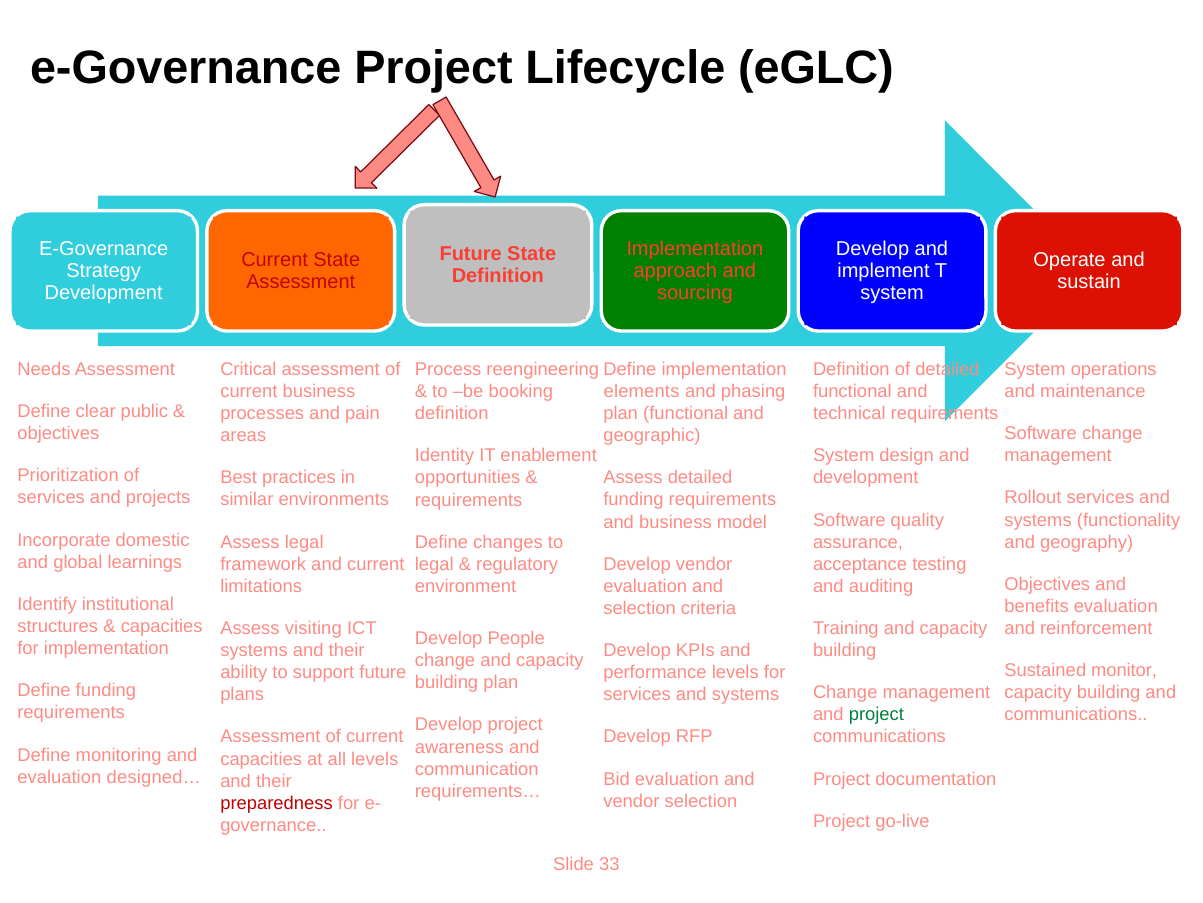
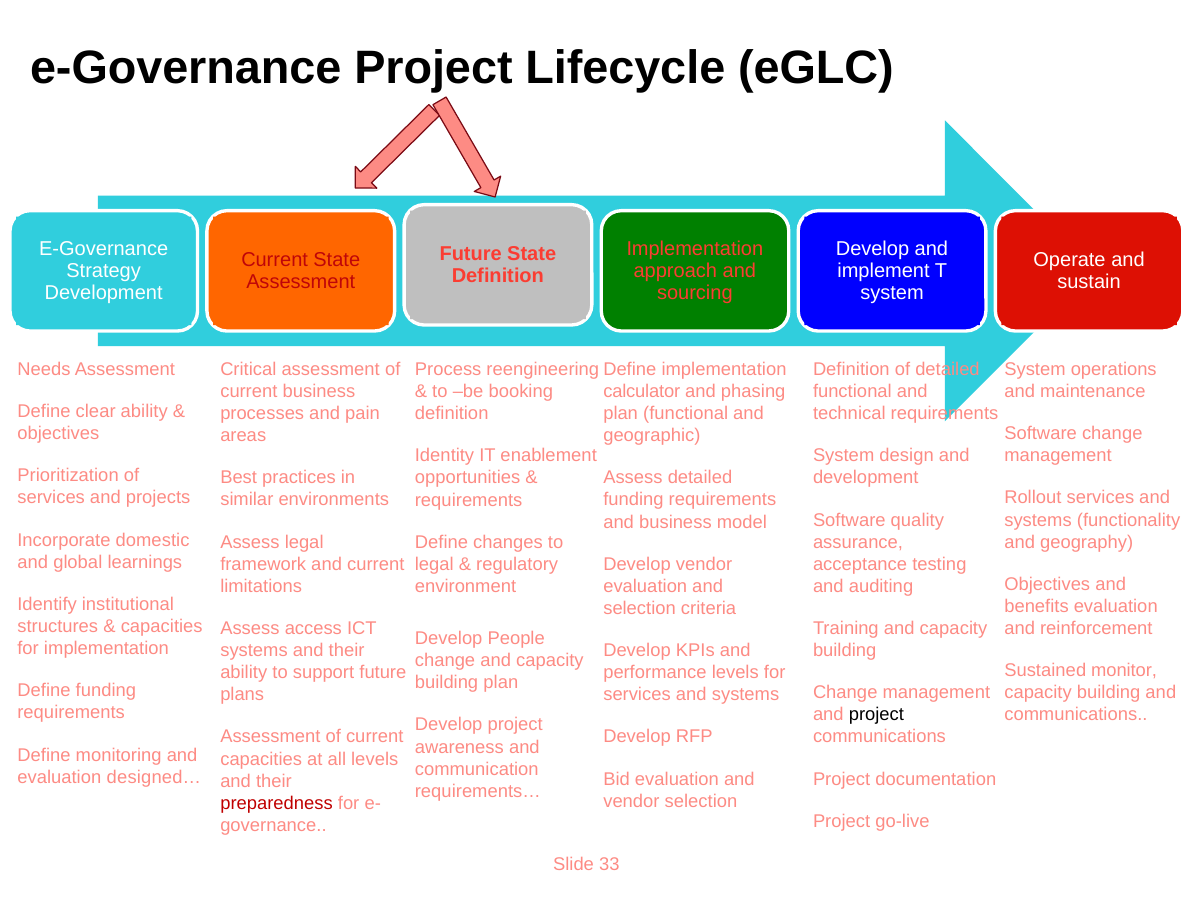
elements: elements -> calculator (642, 391)
clear public: public -> ability (144, 411)
visiting: visiting -> access (313, 628)
project colour: green -> black (876, 714)
